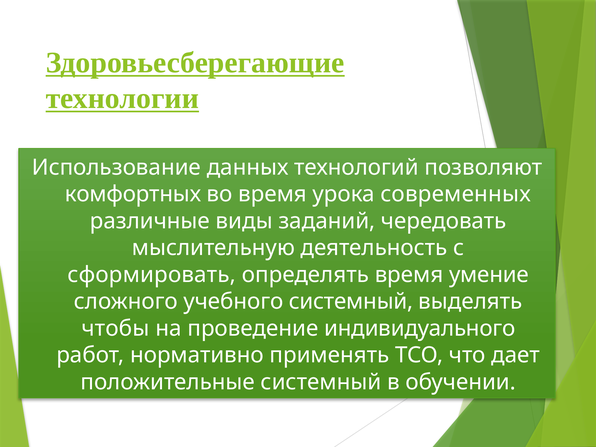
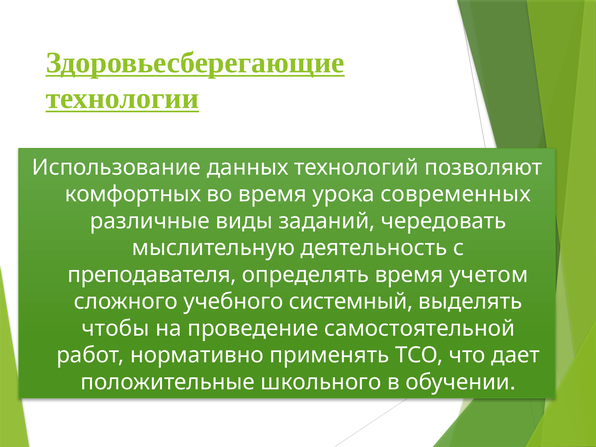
сформировать: сформировать -> преподавателя (152, 275)
умение: умение -> учетом (489, 275)
индивидуального: индивидуального -> самостоятельной (420, 328)
положительные системный: системный -> школьного (321, 382)
